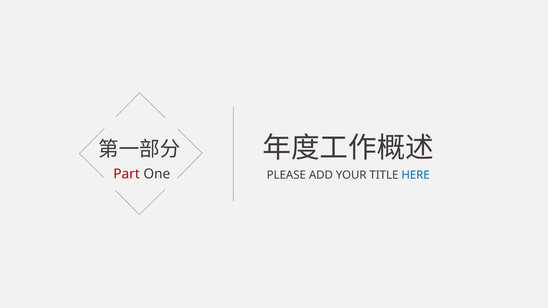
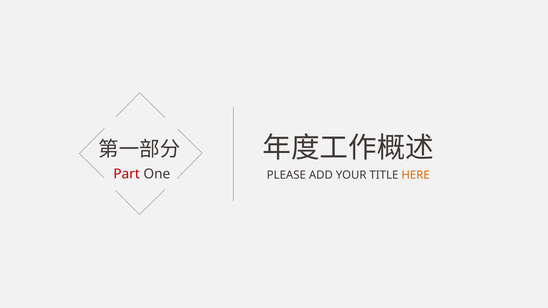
HERE colour: blue -> orange (416, 175)
